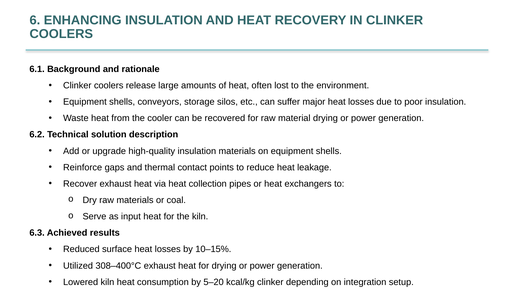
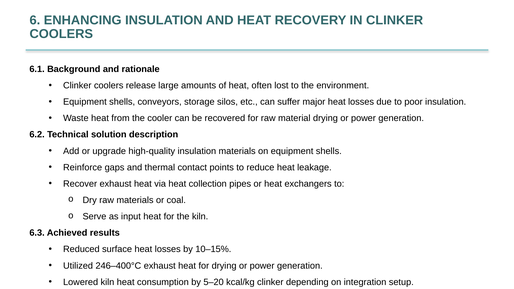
308–400°C: 308–400°C -> 246–400°C (118, 266)
